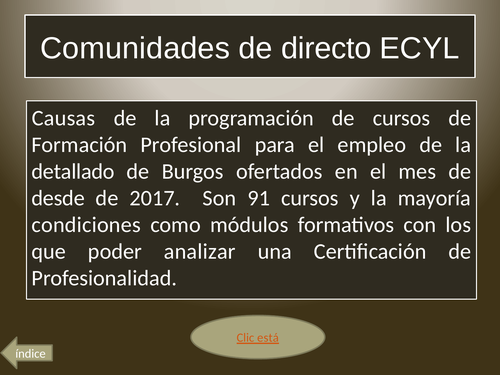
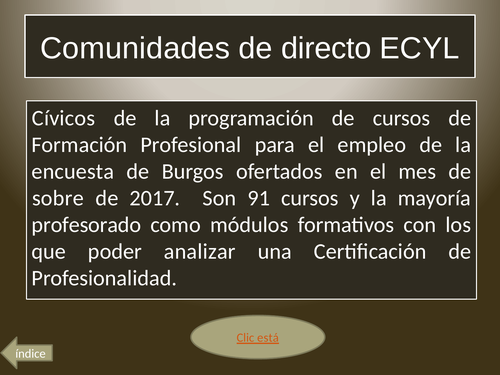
Causas: Causas -> Cívicos (64, 118)
detallado: detallado -> encuesta (73, 172)
desde: desde -> sobre (58, 198)
condiciones: condiciones -> profesorado (86, 225)
